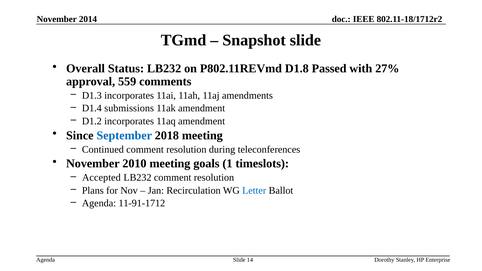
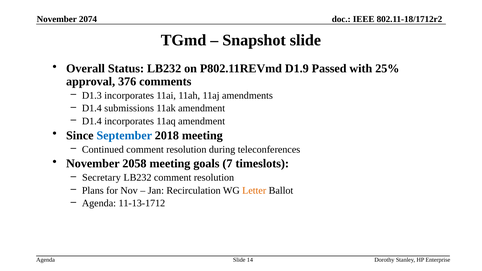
2014: 2014 -> 2074 (88, 19)
D1.8: D1.8 -> D1.9 (297, 69)
27%: 27% -> 25% (387, 69)
559: 559 -> 376 (127, 82)
D1.2: D1.2 -> D1.4 (92, 121)
2010: 2010 -> 2058 (134, 164)
1: 1 -> 7 (227, 164)
Accepted: Accepted -> Secretary (101, 178)
Letter colour: blue -> orange (254, 191)
11-91-1712: 11-91-1712 -> 11-13-1712 (142, 203)
